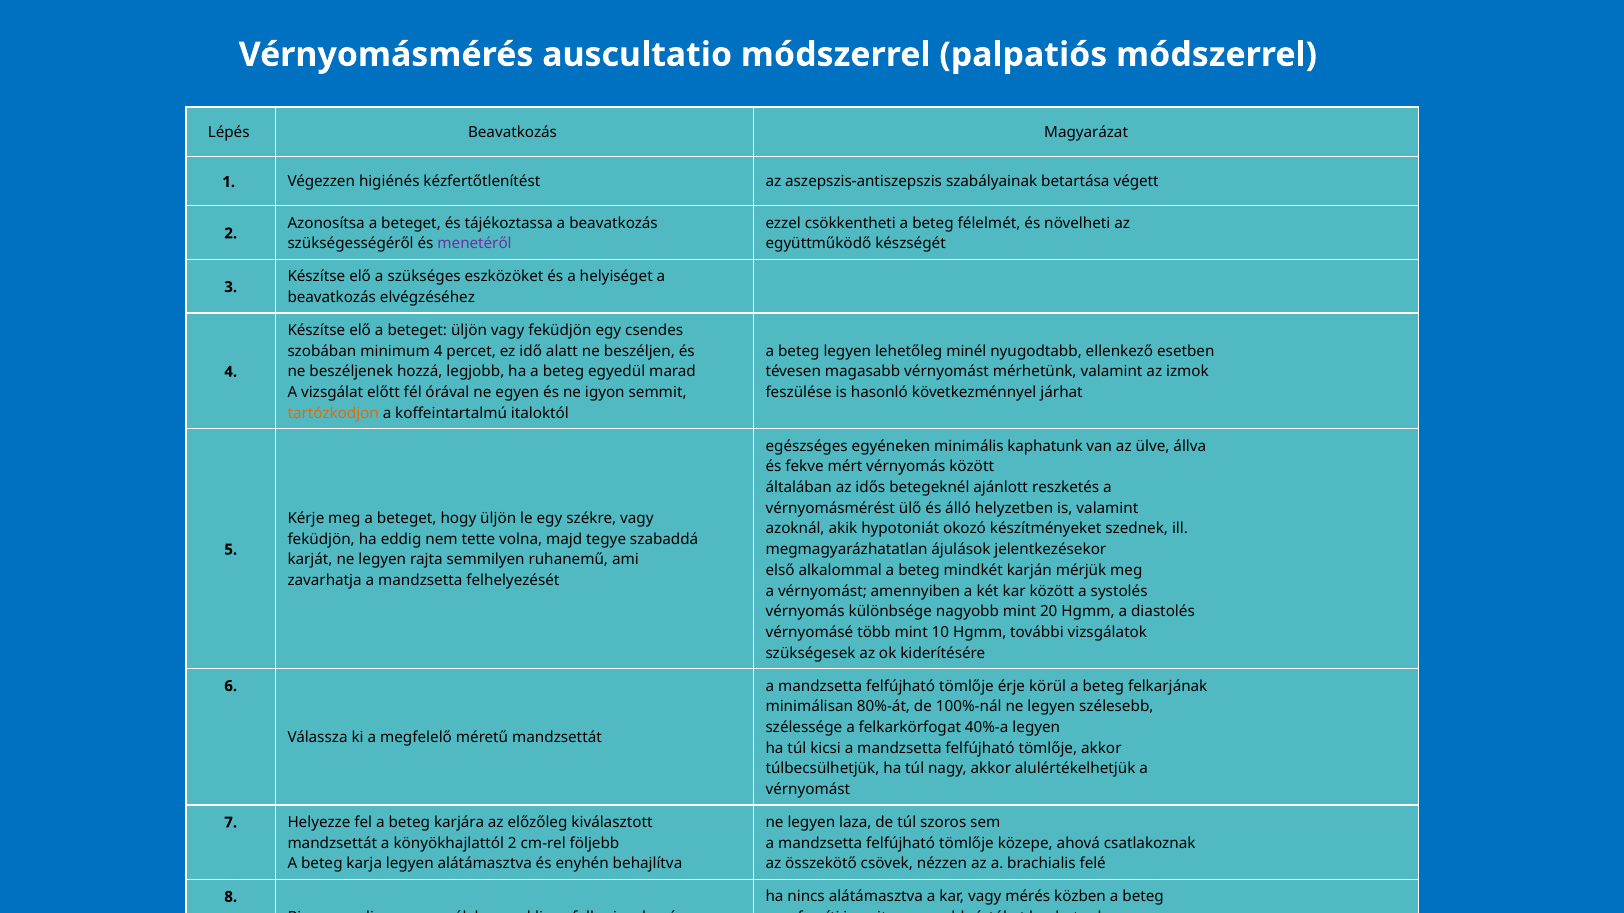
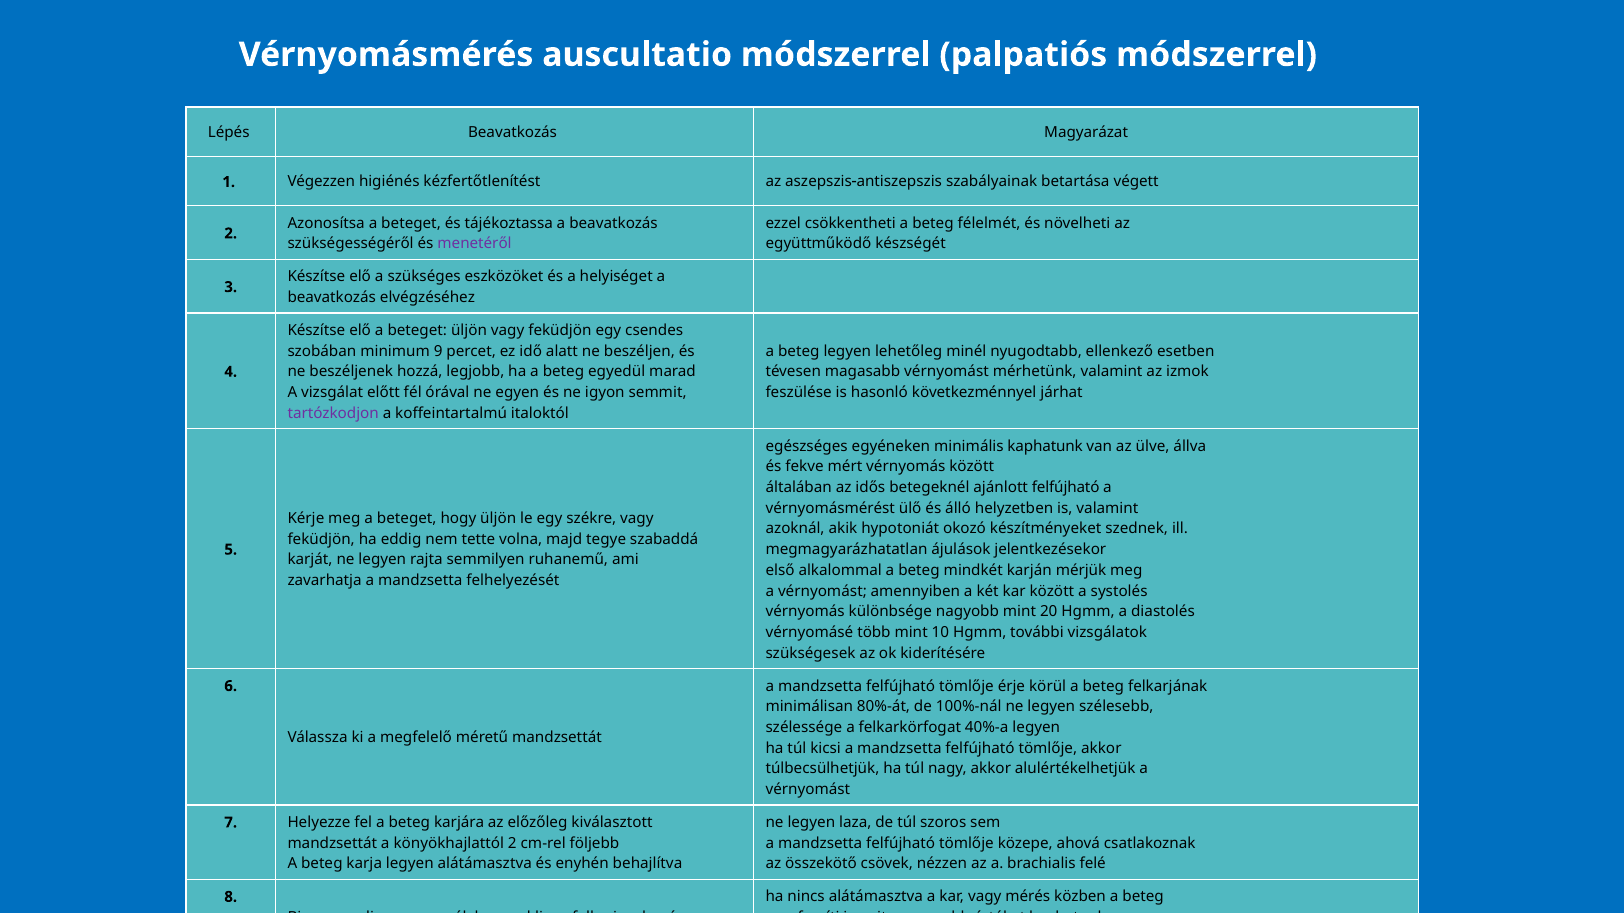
minimum 4: 4 -> 9 (438, 351)
tartózkodjon colour: orange -> purple (333, 413)
ajánlott reszketés: reszketés -> felfújható (1066, 488)
